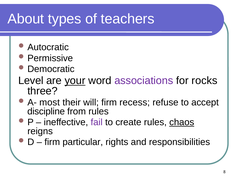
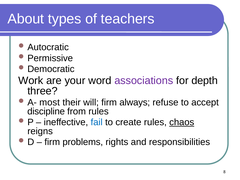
Level: Level -> Work (31, 81)
your underline: present -> none (75, 81)
rocks: rocks -> depth (205, 81)
recess: recess -> always (135, 102)
fail colour: purple -> blue (97, 122)
particular: particular -> problems (83, 142)
